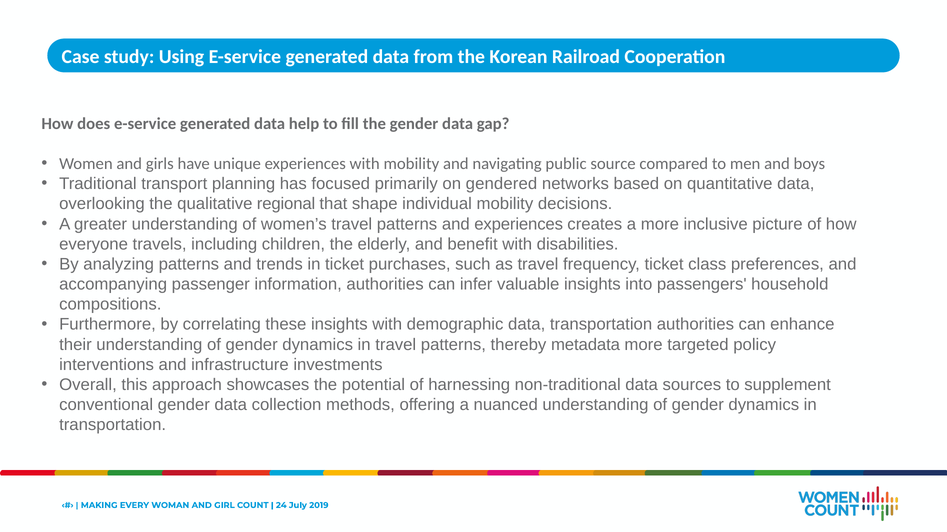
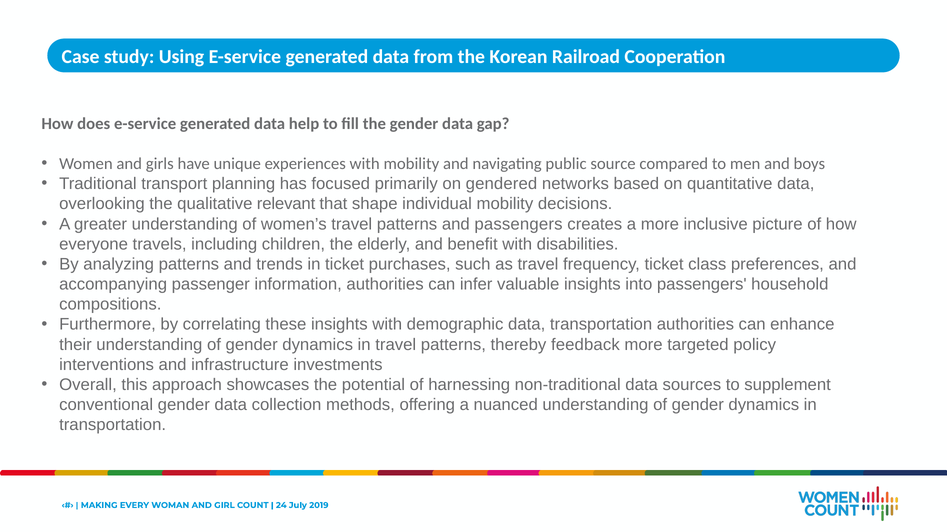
regional: regional -> relevant (286, 204)
and experiences: experiences -> passengers (519, 224)
metadata: metadata -> feedback (585, 345)
